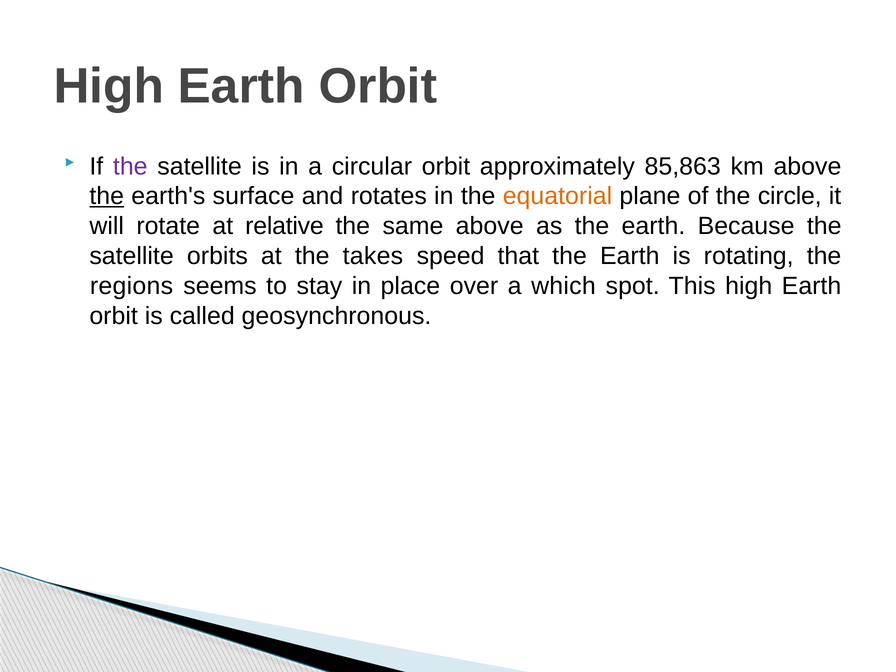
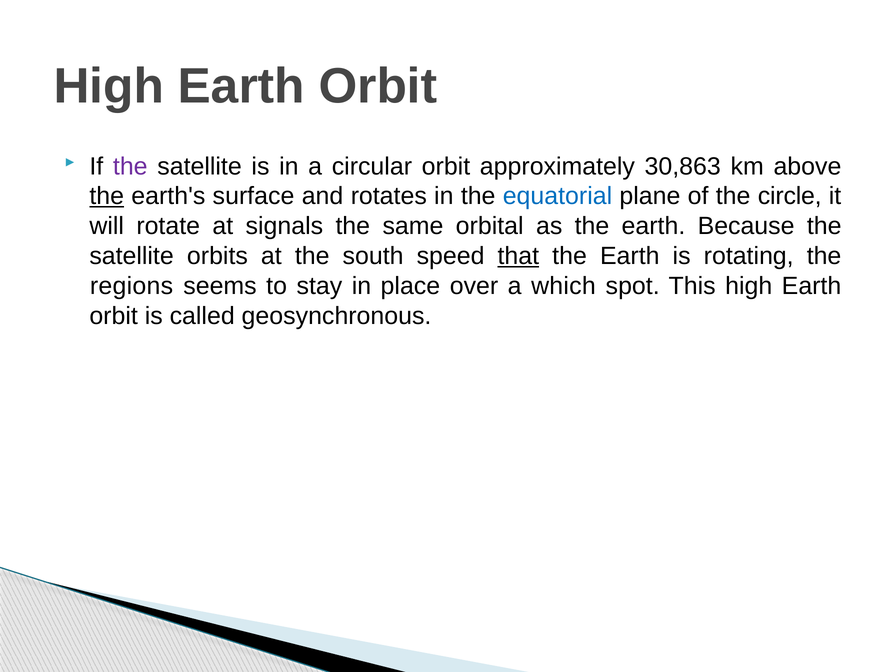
85,863: 85,863 -> 30,863 (683, 166)
equatorial colour: orange -> blue (557, 196)
relative: relative -> signals (284, 226)
same above: above -> orbital (490, 226)
takes: takes -> south (373, 256)
that underline: none -> present (518, 256)
